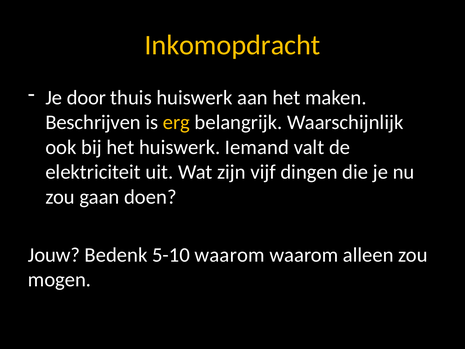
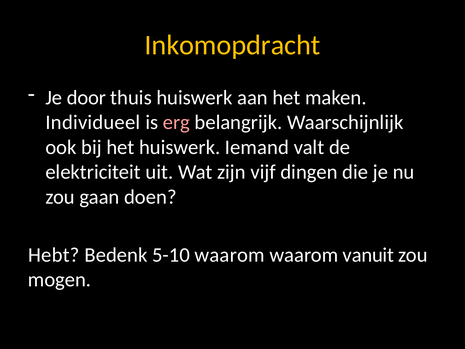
Beschrijven: Beschrijven -> Individueel (93, 122)
erg colour: yellow -> pink (176, 122)
Jouw: Jouw -> Hebt (54, 255)
alleen: alleen -> vanuit (368, 255)
